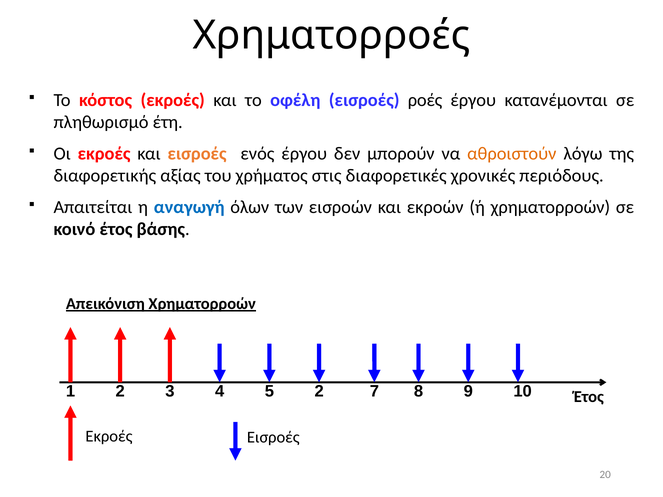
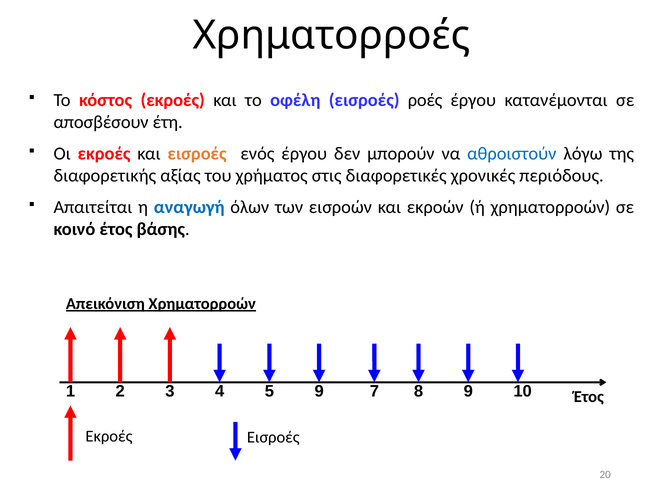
πληθωρισμό: πληθωρισμό -> αποσβέσουν (101, 122)
αθροιστούν colour: orange -> blue (512, 154)
5 2: 2 -> 9 (319, 391)
